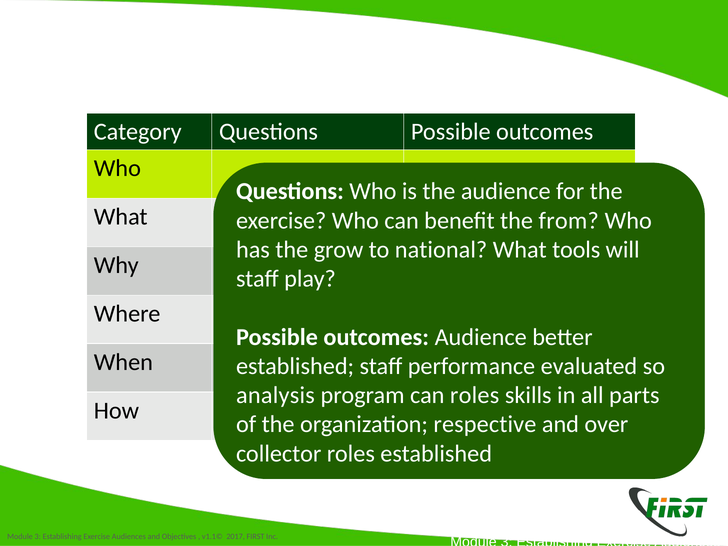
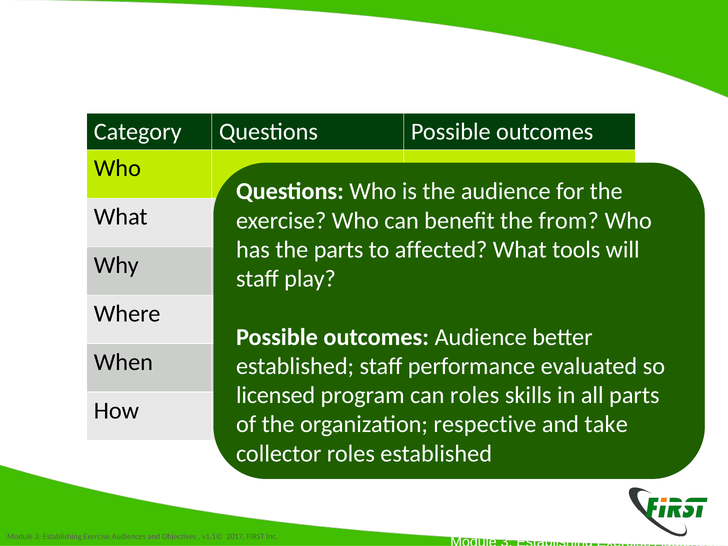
the grow: grow -> parts (339, 250)
national: national -> affected (441, 250)
analysis: analysis -> licensed (276, 395)
over: over -> take (606, 424)
